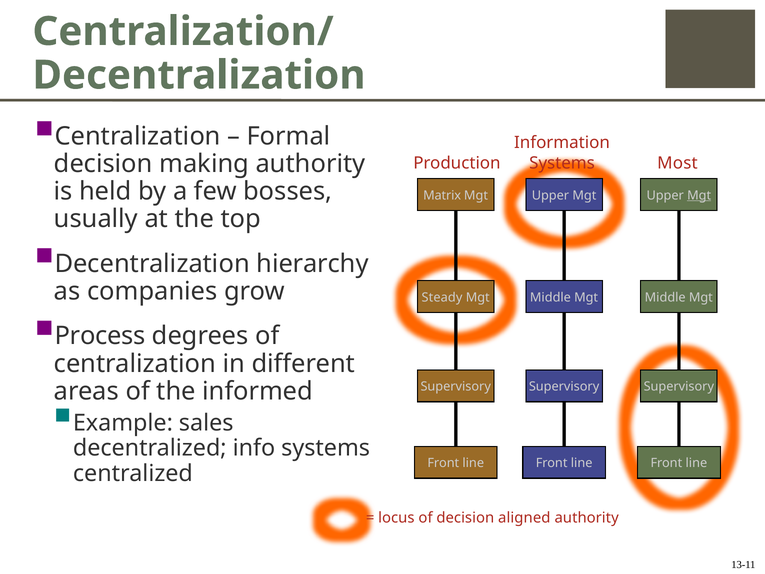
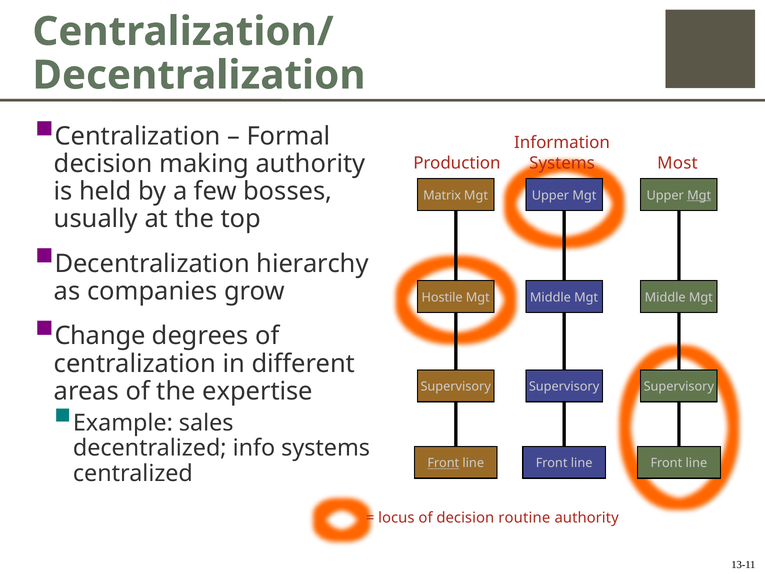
Steady: Steady -> Hostile (442, 297)
Process: Process -> Change (100, 336)
informed: informed -> expertise (258, 391)
Front underline: none -> present (443, 463)
aligned: aligned -> routine (524, 517)
